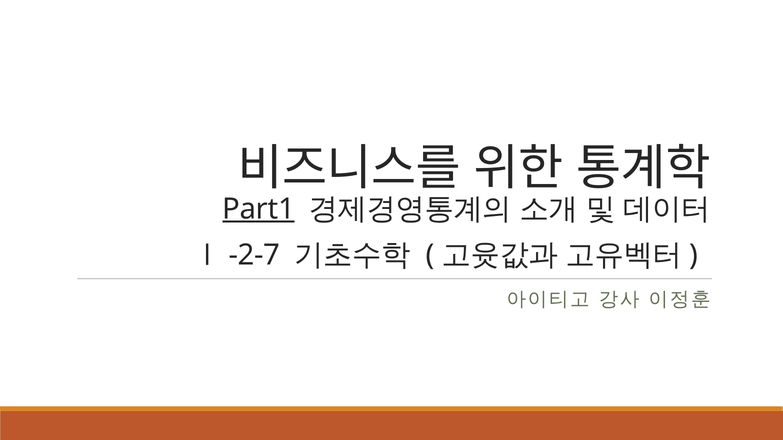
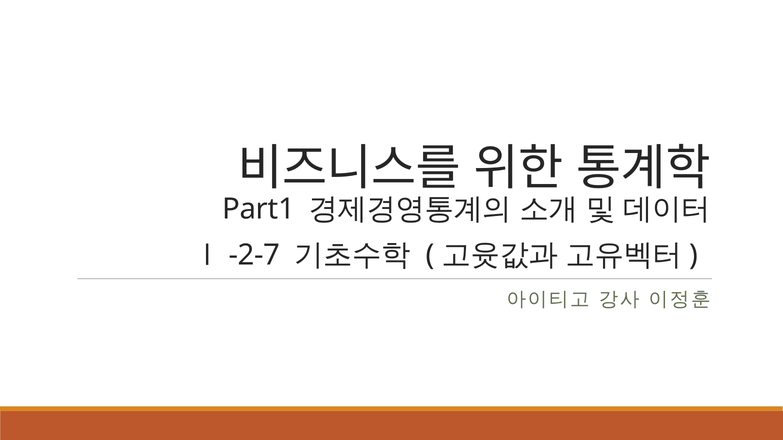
Part1 underline: present -> none (259, 209)
